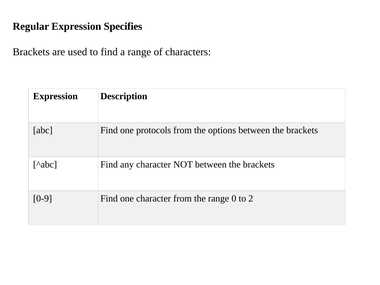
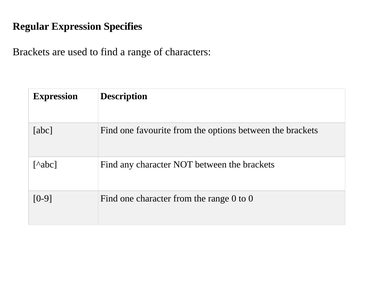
protocols: protocols -> favourite (154, 130)
to 2: 2 -> 0 (251, 198)
